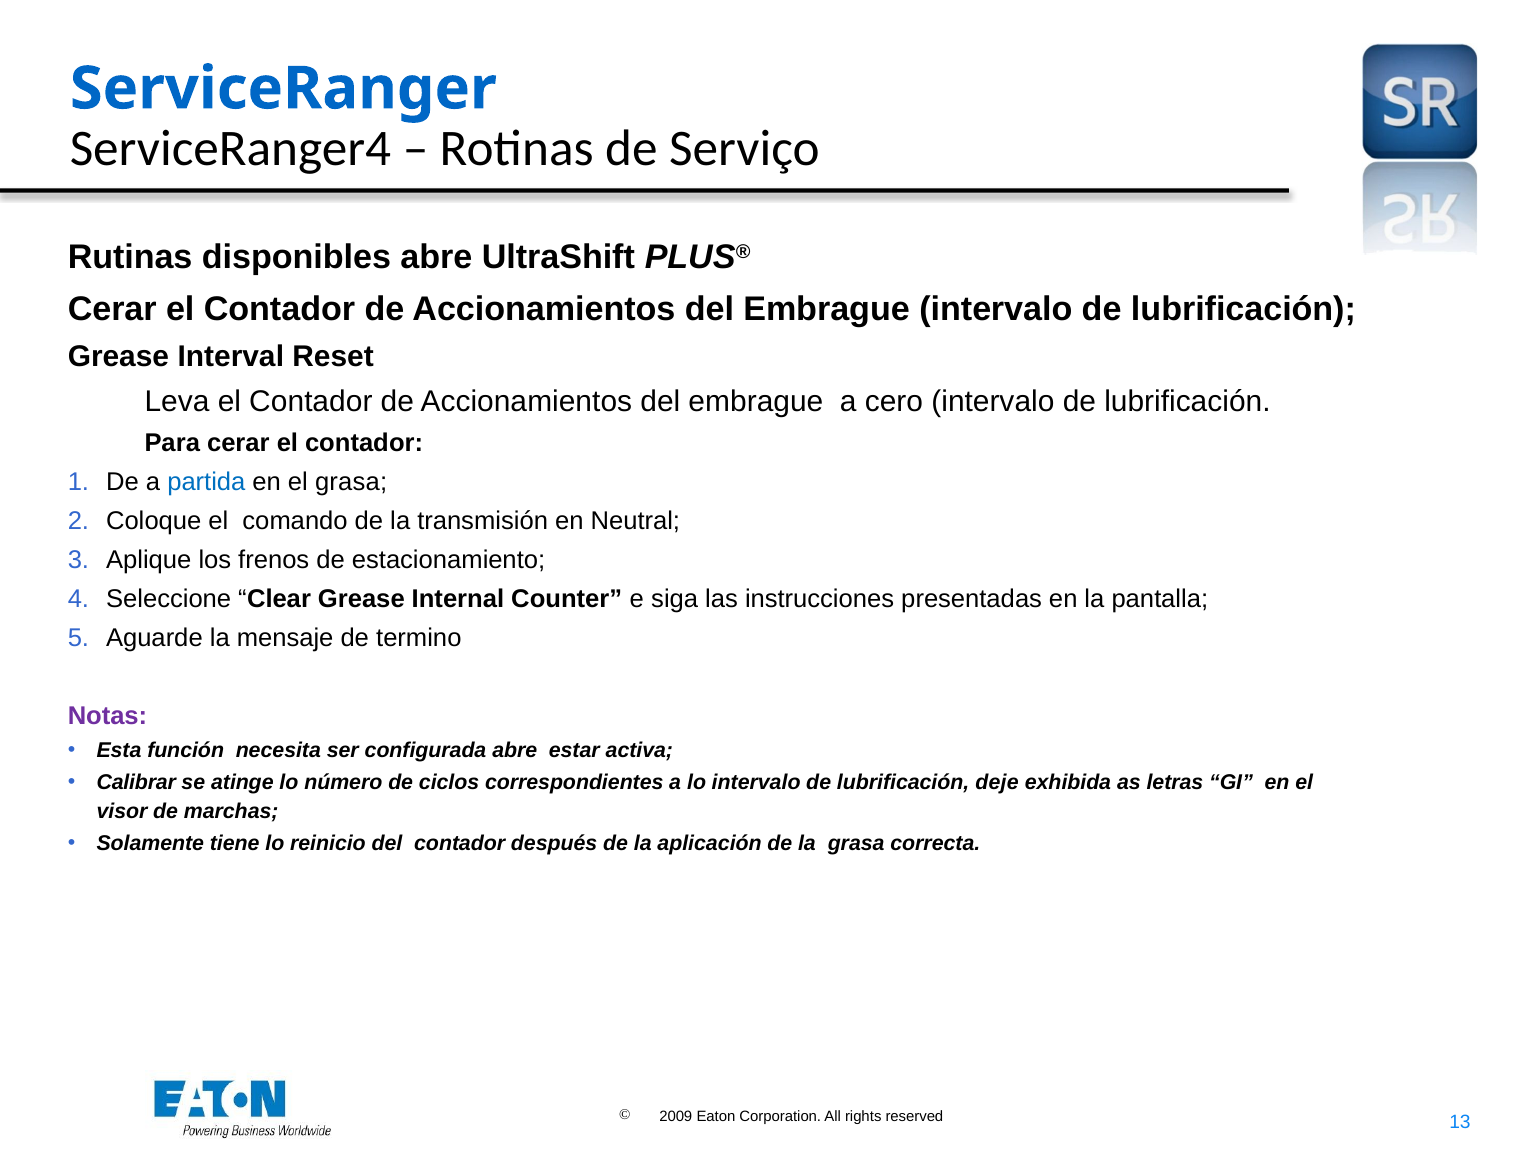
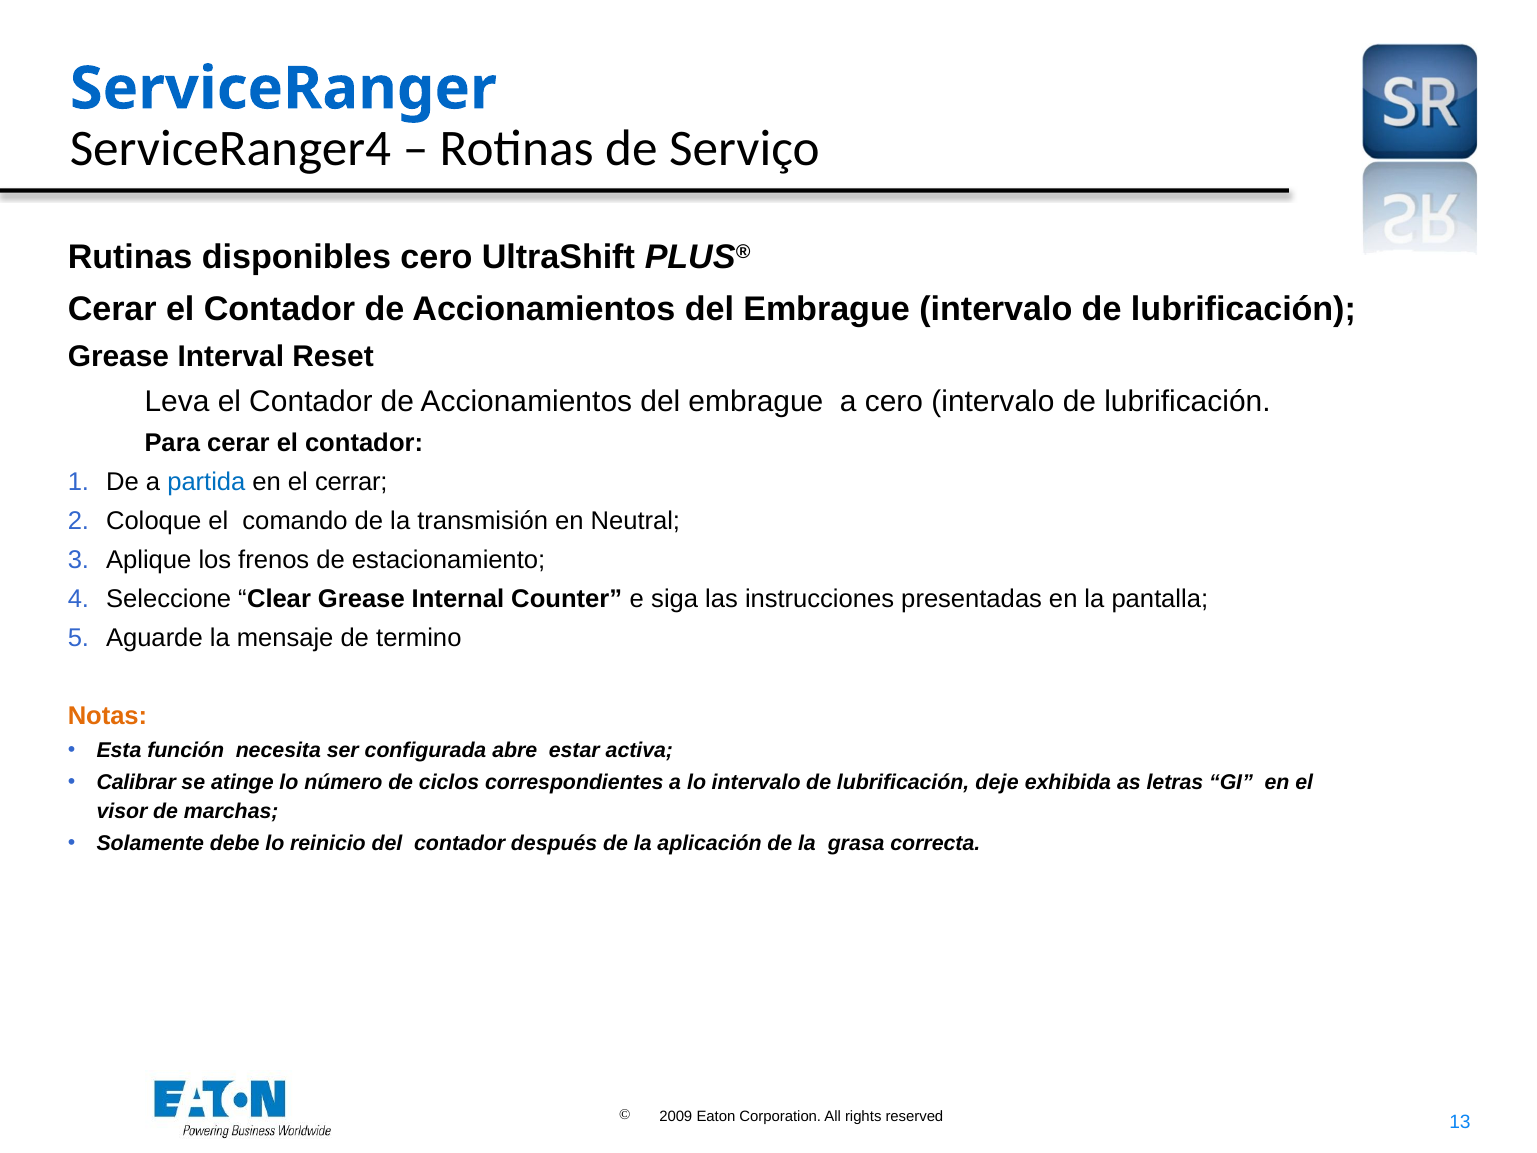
disponibles abre: abre -> cero (436, 257)
el grasa: grasa -> cerrar (351, 482)
Notas colour: purple -> orange (107, 716)
tiene: tiene -> debe (235, 843)
